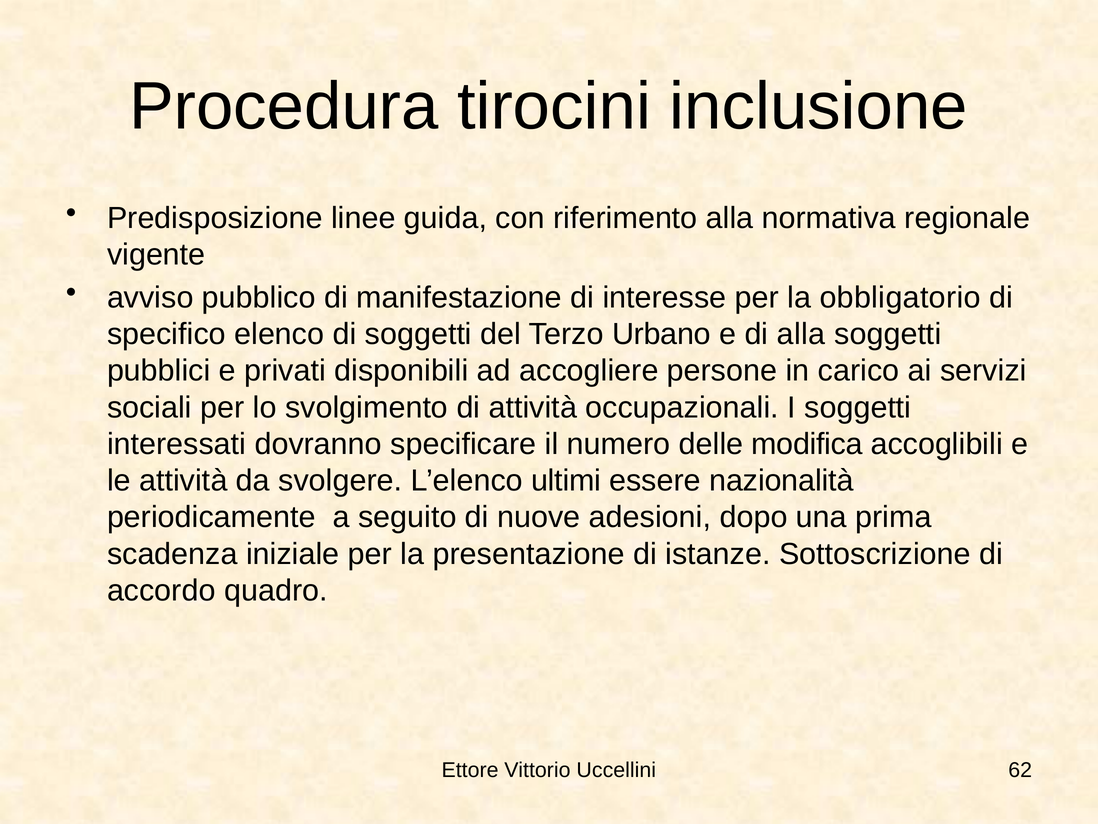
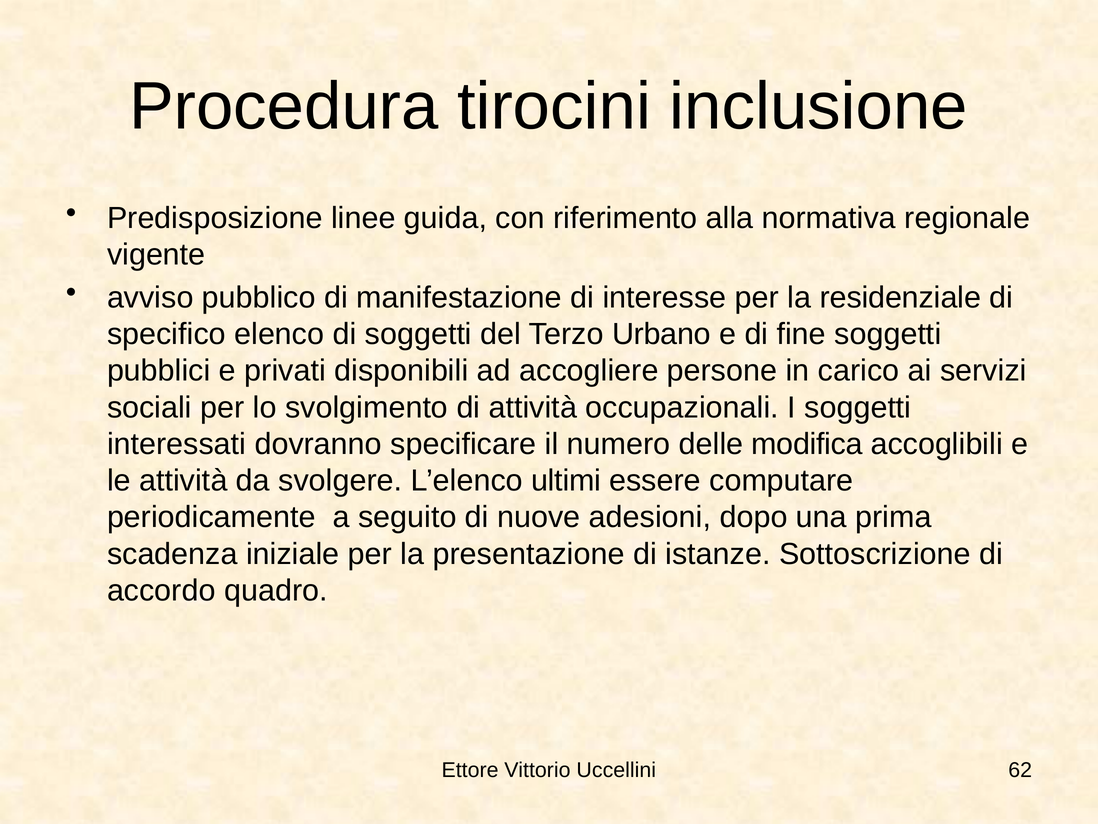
obbligatorio: obbligatorio -> residenziale (900, 297)
di alla: alla -> fine (801, 334)
nazionalità: nazionalità -> computare (781, 480)
